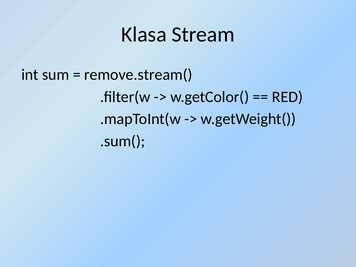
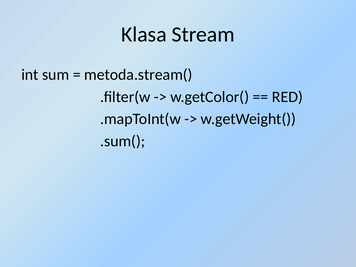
remove.stream(: remove.stream( -> metoda.stream( (138, 75)
